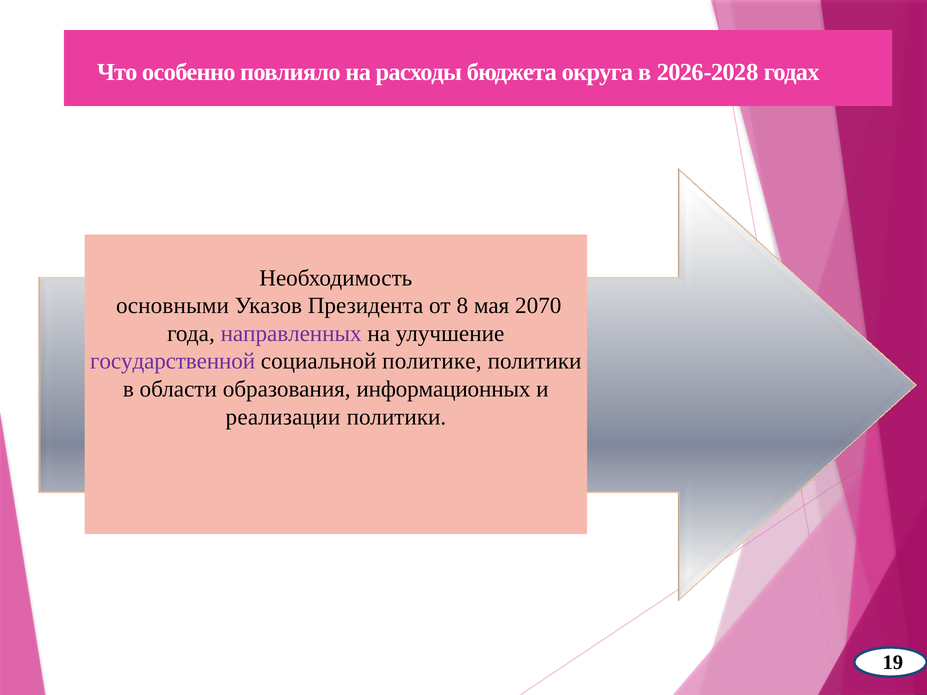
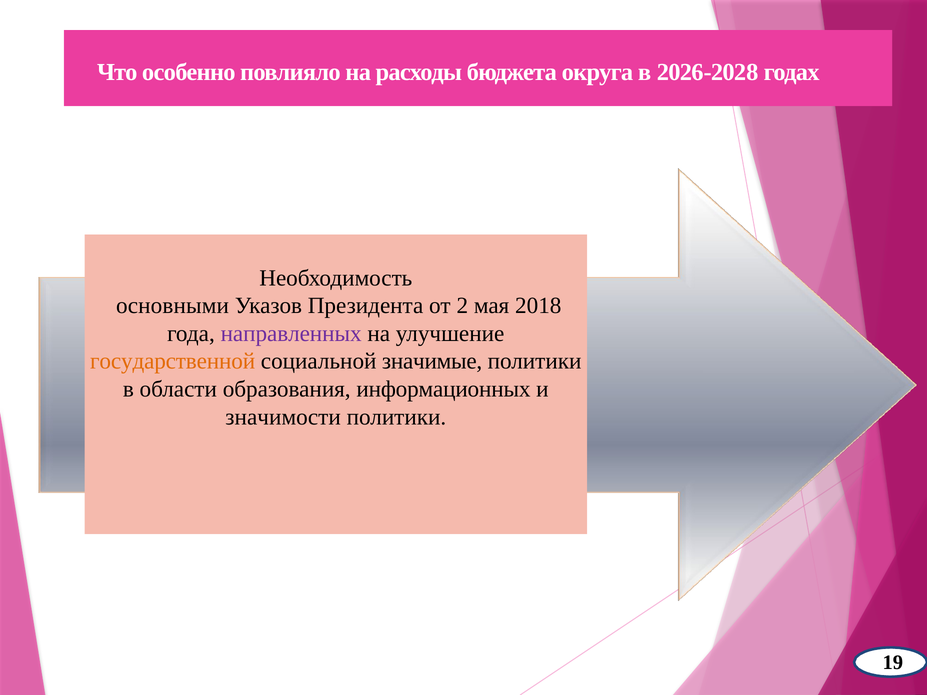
8: 8 -> 2 (462, 306)
2070: 2070 -> 2018 (538, 306)
государственной colour: purple -> orange (173, 361)
политике: политике -> значимые (432, 361)
реализации: реализации -> значимости (283, 417)
